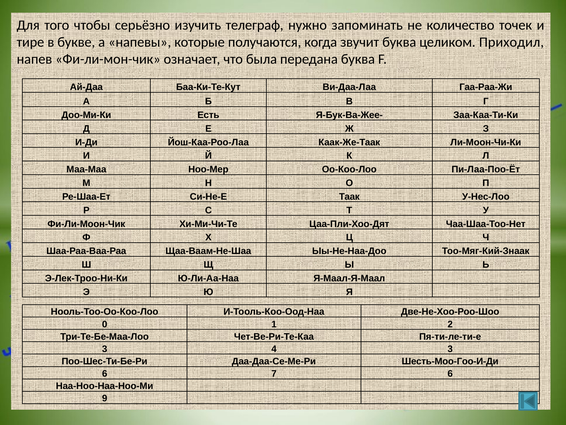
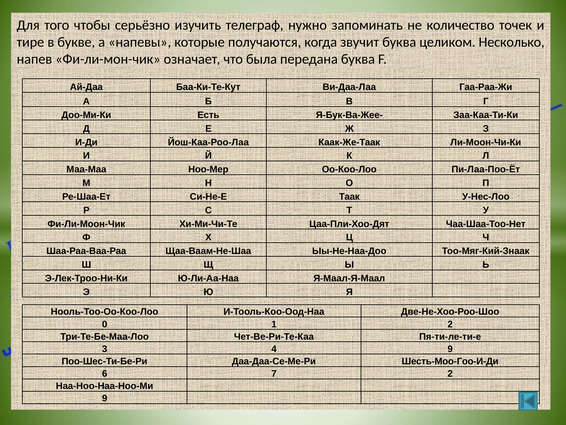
Приходил: Приходил -> Несколько (512, 42)
4 3: 3 -> 9 (450, 349)
7 6: 6 -> 2 (450, 373)
